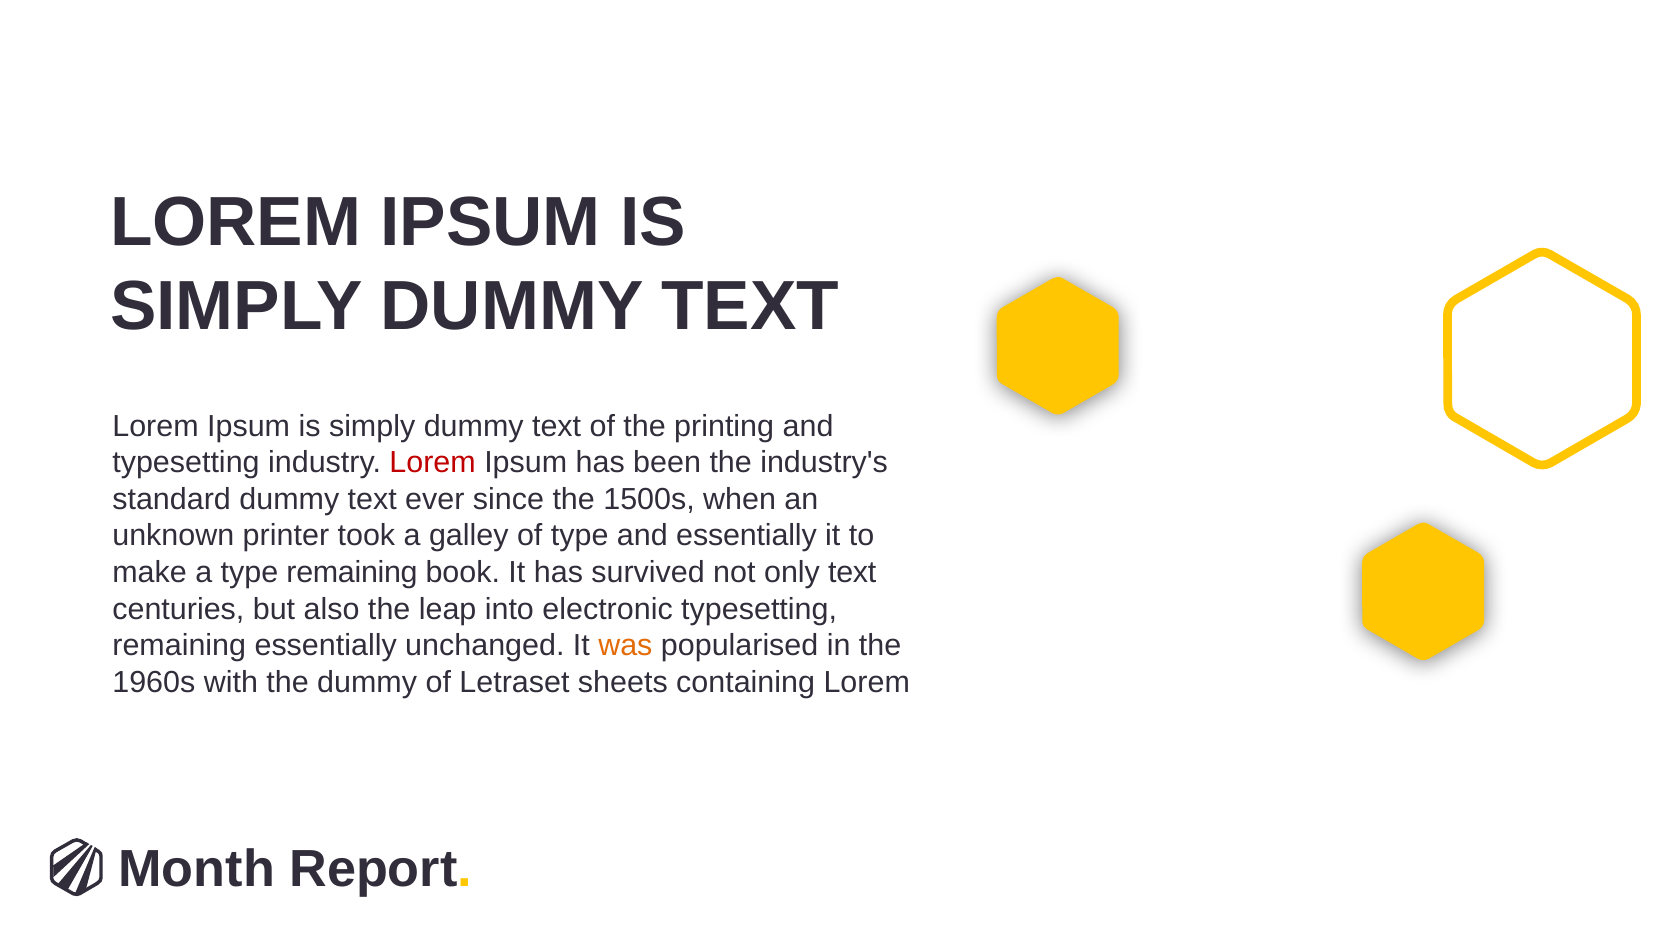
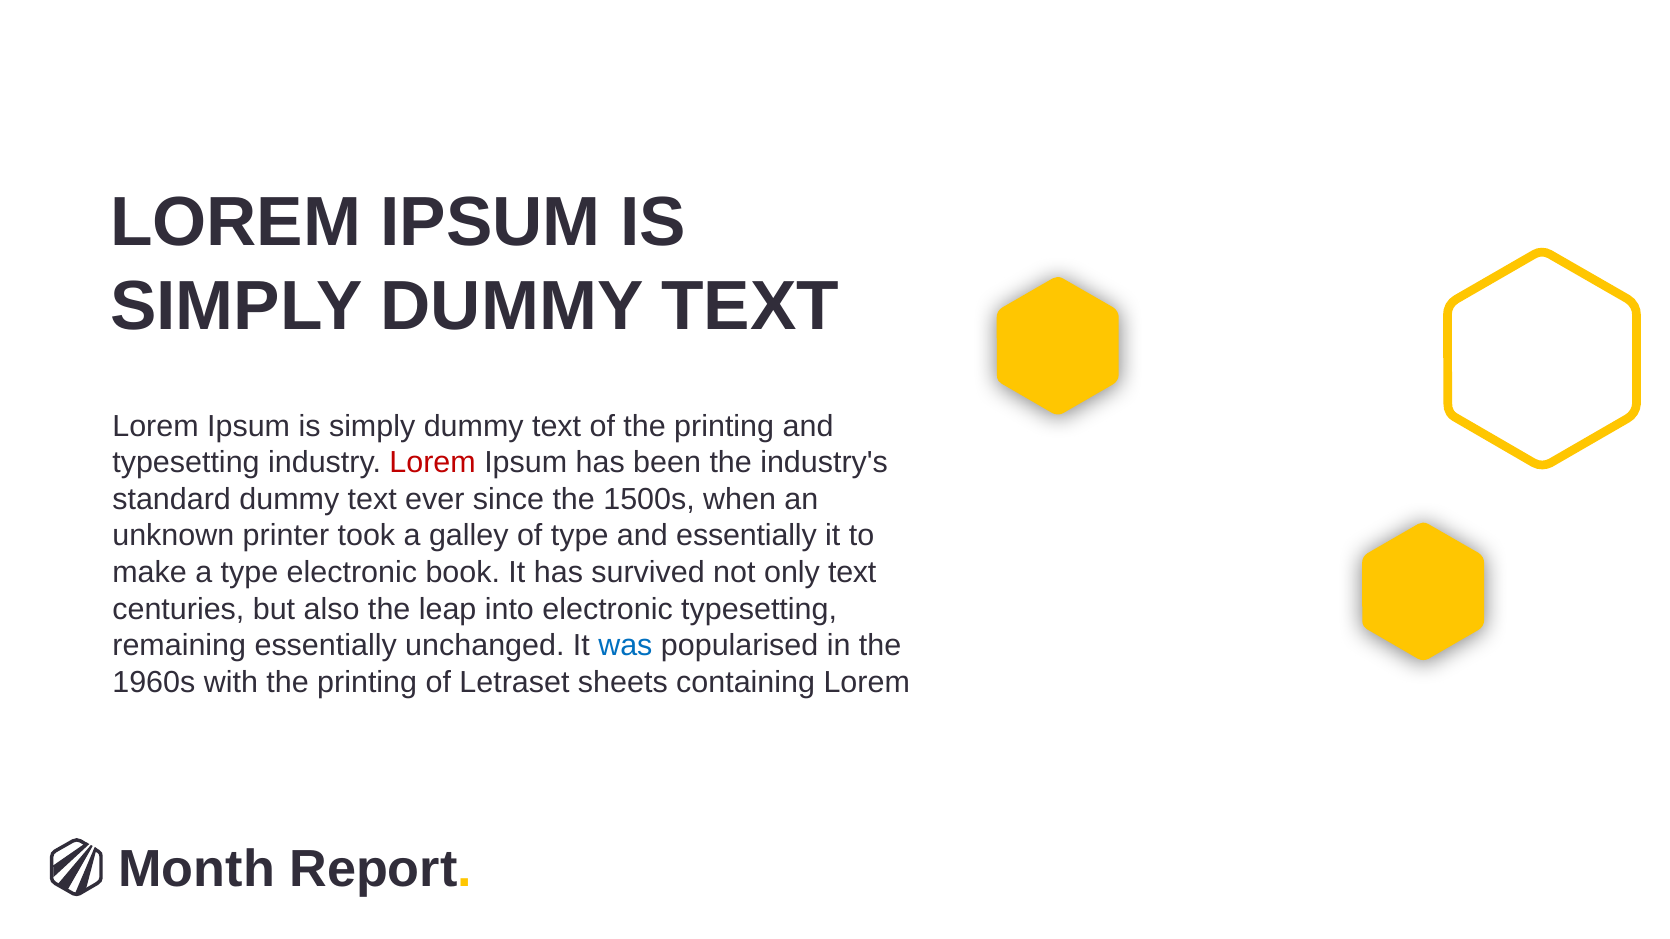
type remaining: remaining -> electronic (352, 573)
was colour: orange -> blue (625, 646)
with the dummy: dummy -> printing (367, 682)
